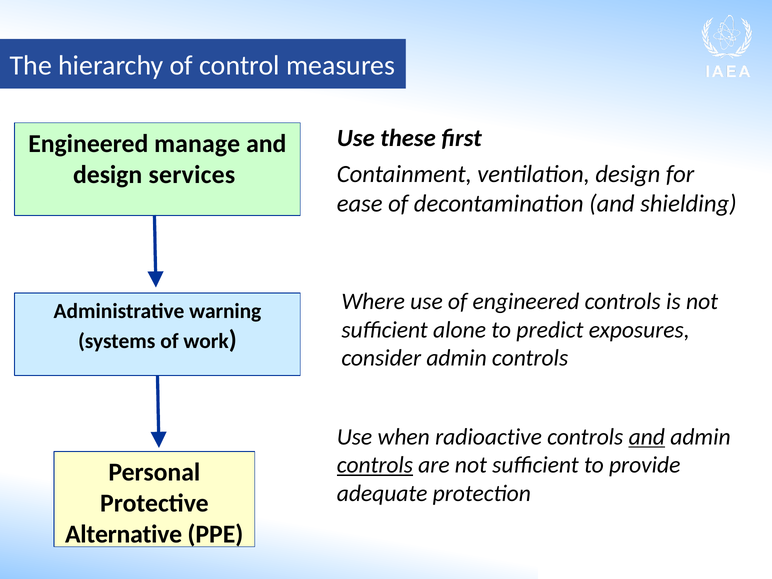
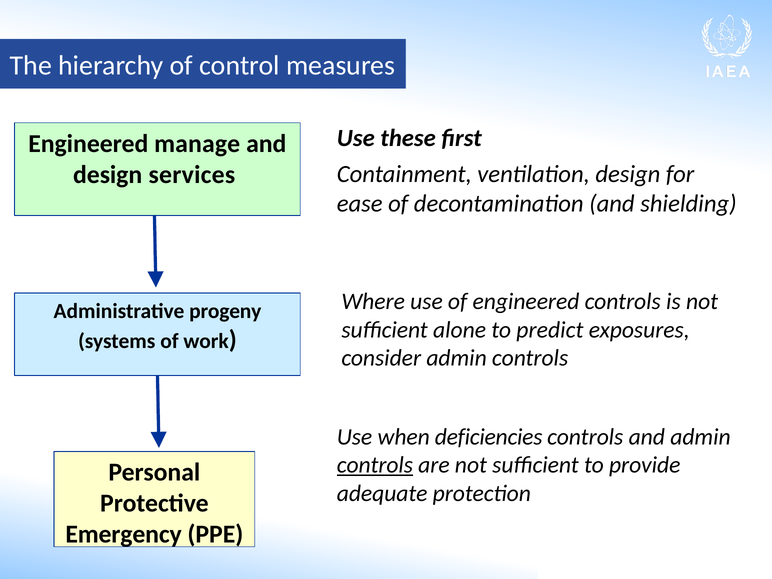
warning: warning -> progeny (225, 311)
radioactive: radioactive -> deficiencies (489, 437)
and underline: present -> none (647, 437)
Alternative: Alternative -> Emergency (124, 534)
